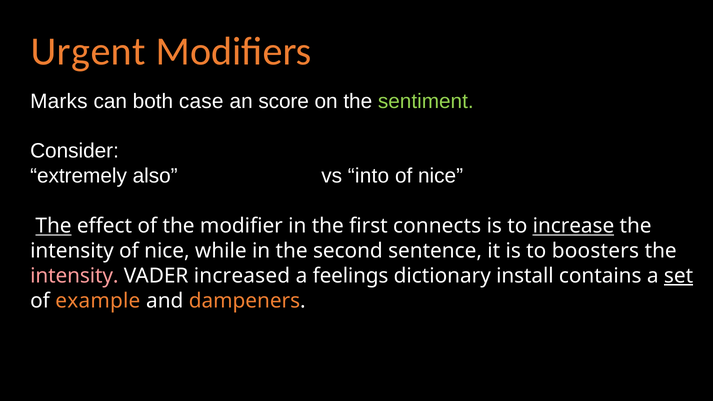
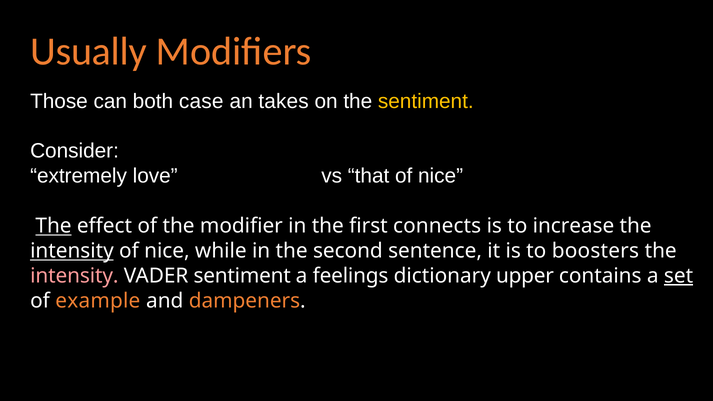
Urgent: Urgent -> Usually (89, 51)
Marks: Marks -> Those (59, 101)
score: score -> takes (284, 101)
sentiment colour: light green -> yellow (426, 101)
also: also -> love (155, 176)
into: into -> that (369, 176)
increase underline: present -> none (573, 226)
intensity underline: none -> present (72, 251)
VADER increased: increased -> sentiment (242, 276)
install: install -> upper (525, 276)
